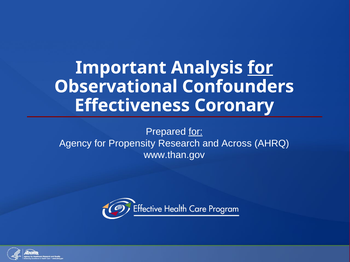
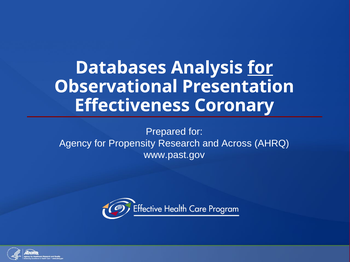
Important: Important -> Databases (121, 68)
Confounders: Confounders -> Presentation (238, 87)
for underline: present -> none (196, 132)
www.than.gov: www.than.gov -> www.past.gov (174, 155)
